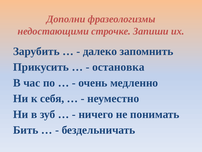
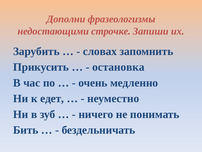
далеко: далеко -> словах (100, 51)
себя: себя -> едет (52, 98)
